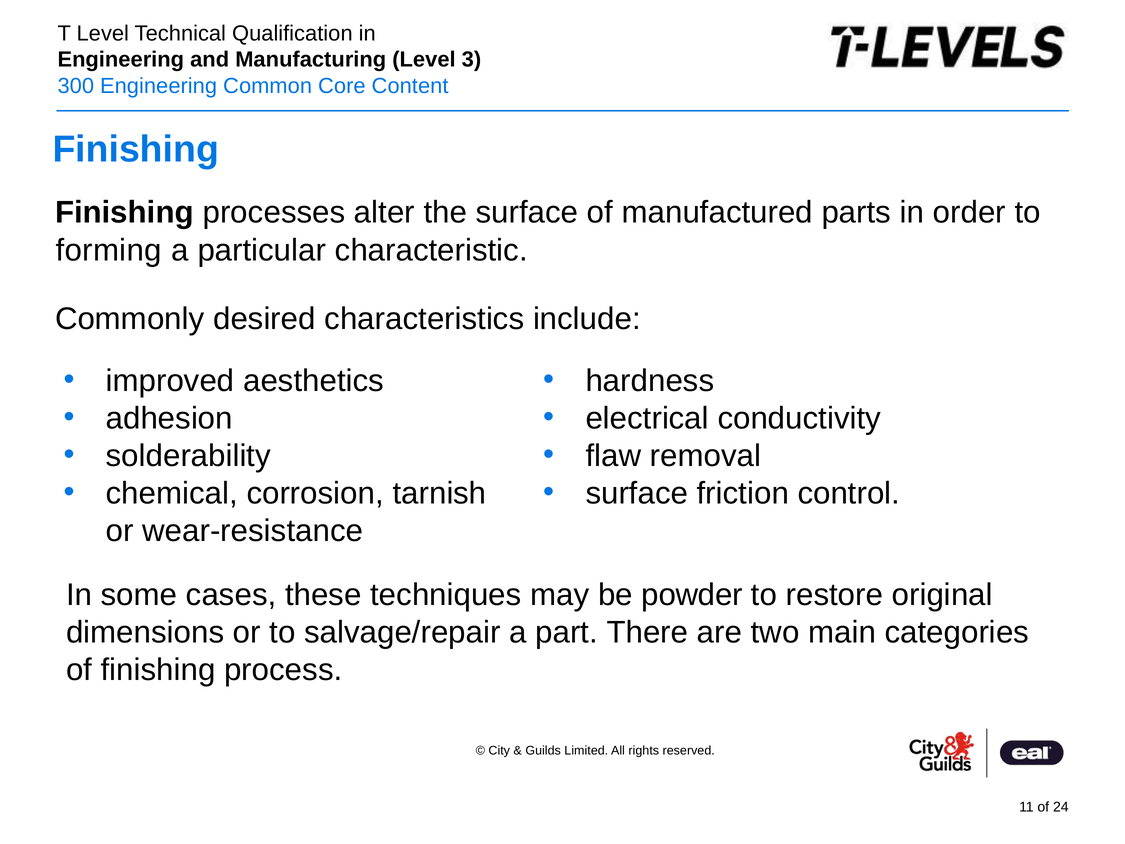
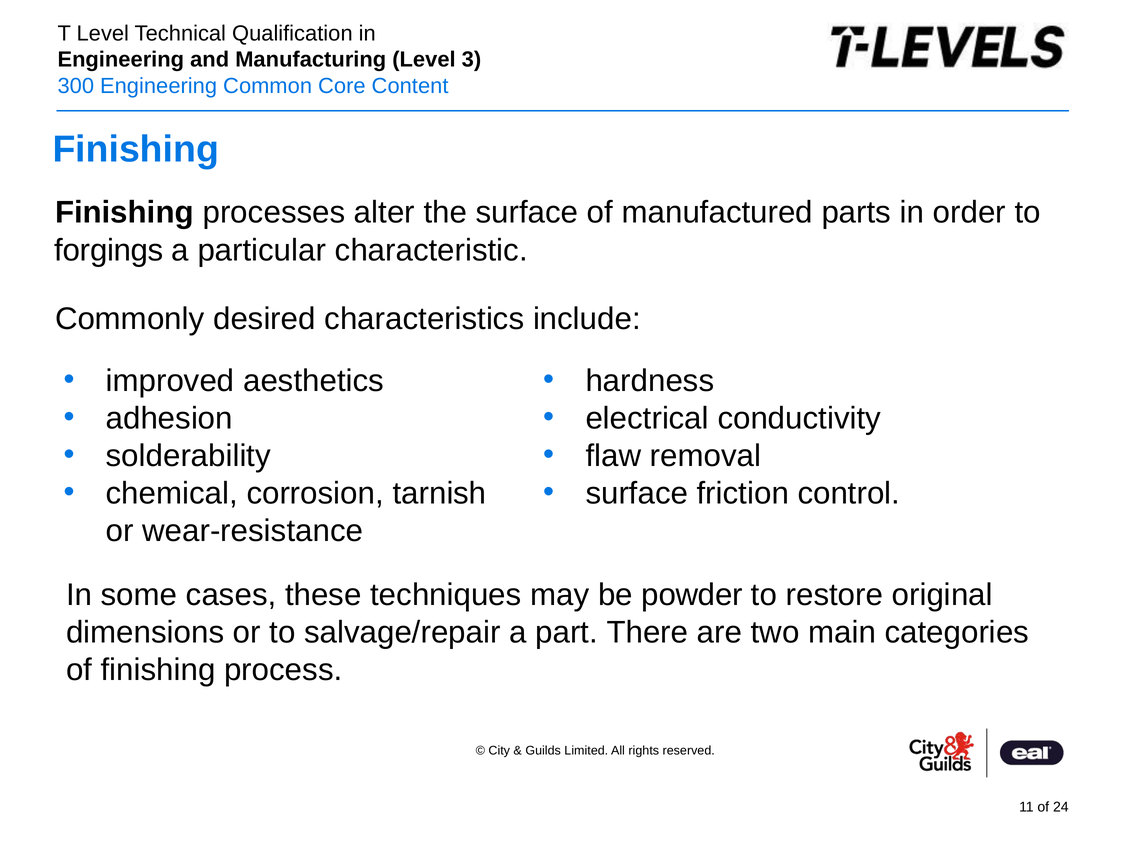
forming: forming -> forgings (109, 250)
